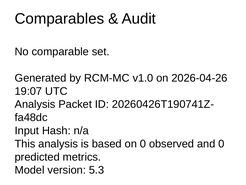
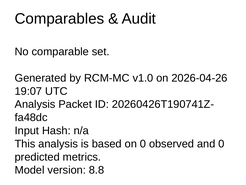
5.3: 5.3 -> 8.8 (96, 170)
